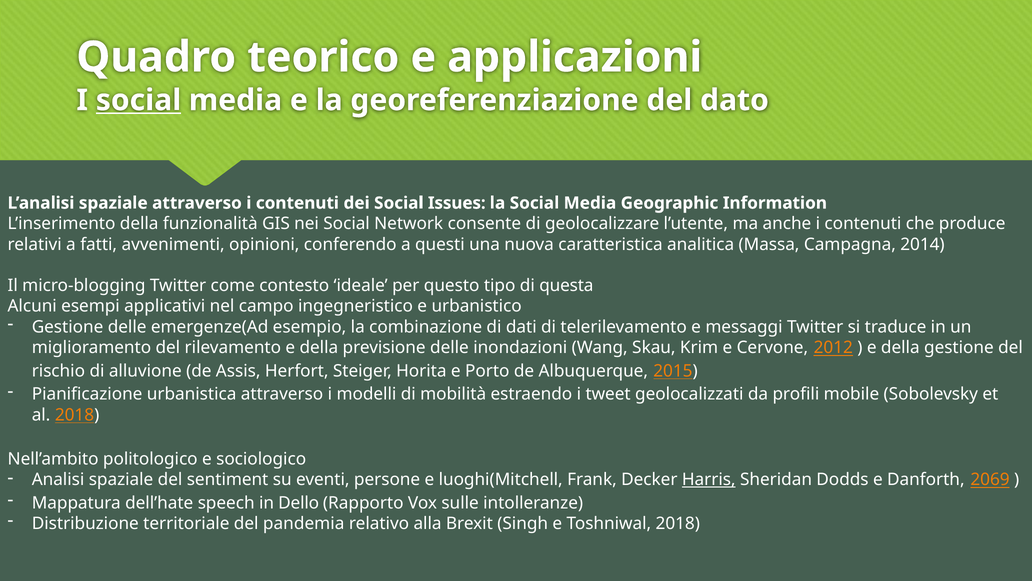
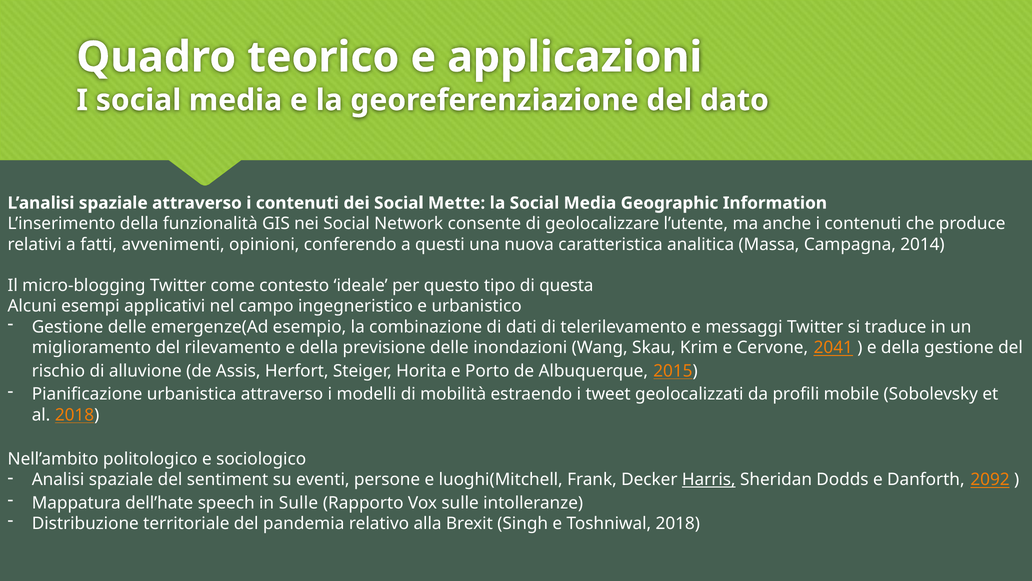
social underline: present -> none (138, 100)
Issues: Issues -> Mette (457, 203)
2012: 2012 -> 2041 (833, 347)
2069: 2069 -> 2092 (990, 479)
in Dello: Dello -> Sulle (298, 503)
